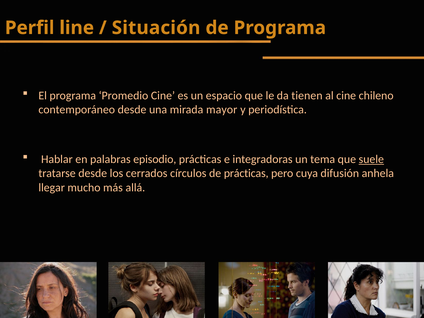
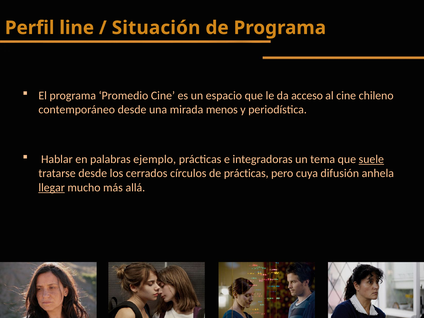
tienen: tienen -> acceso (307, 96)
mayor: mayor -> menos (222, 110)
episodio: episodio -> ejemplo (155, 159)
llegar underline: none -> present (52, 188)
